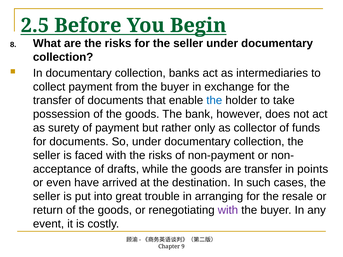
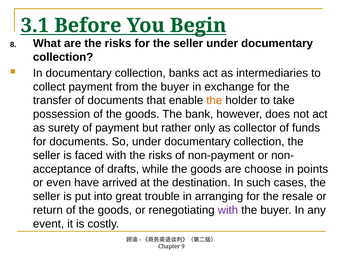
2.5: 2.5 -> 3.1 (35, 26)
the colour: blue -> orange (214, 101)
are transfer: transfer -> choose (263, 169)
